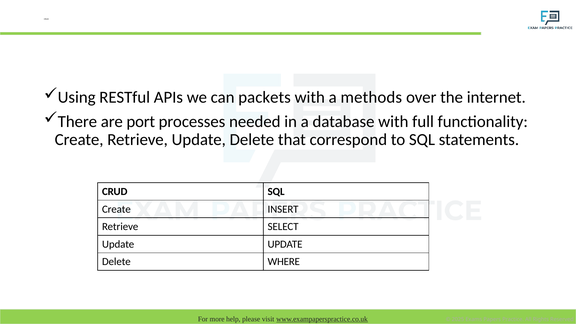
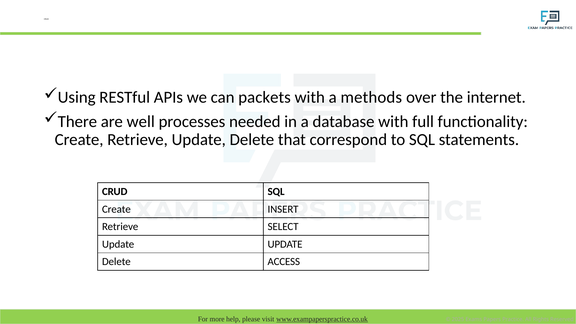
port: port -> well (141, 122)
WHERE: WHERE -> ACCESS (284, 262)
